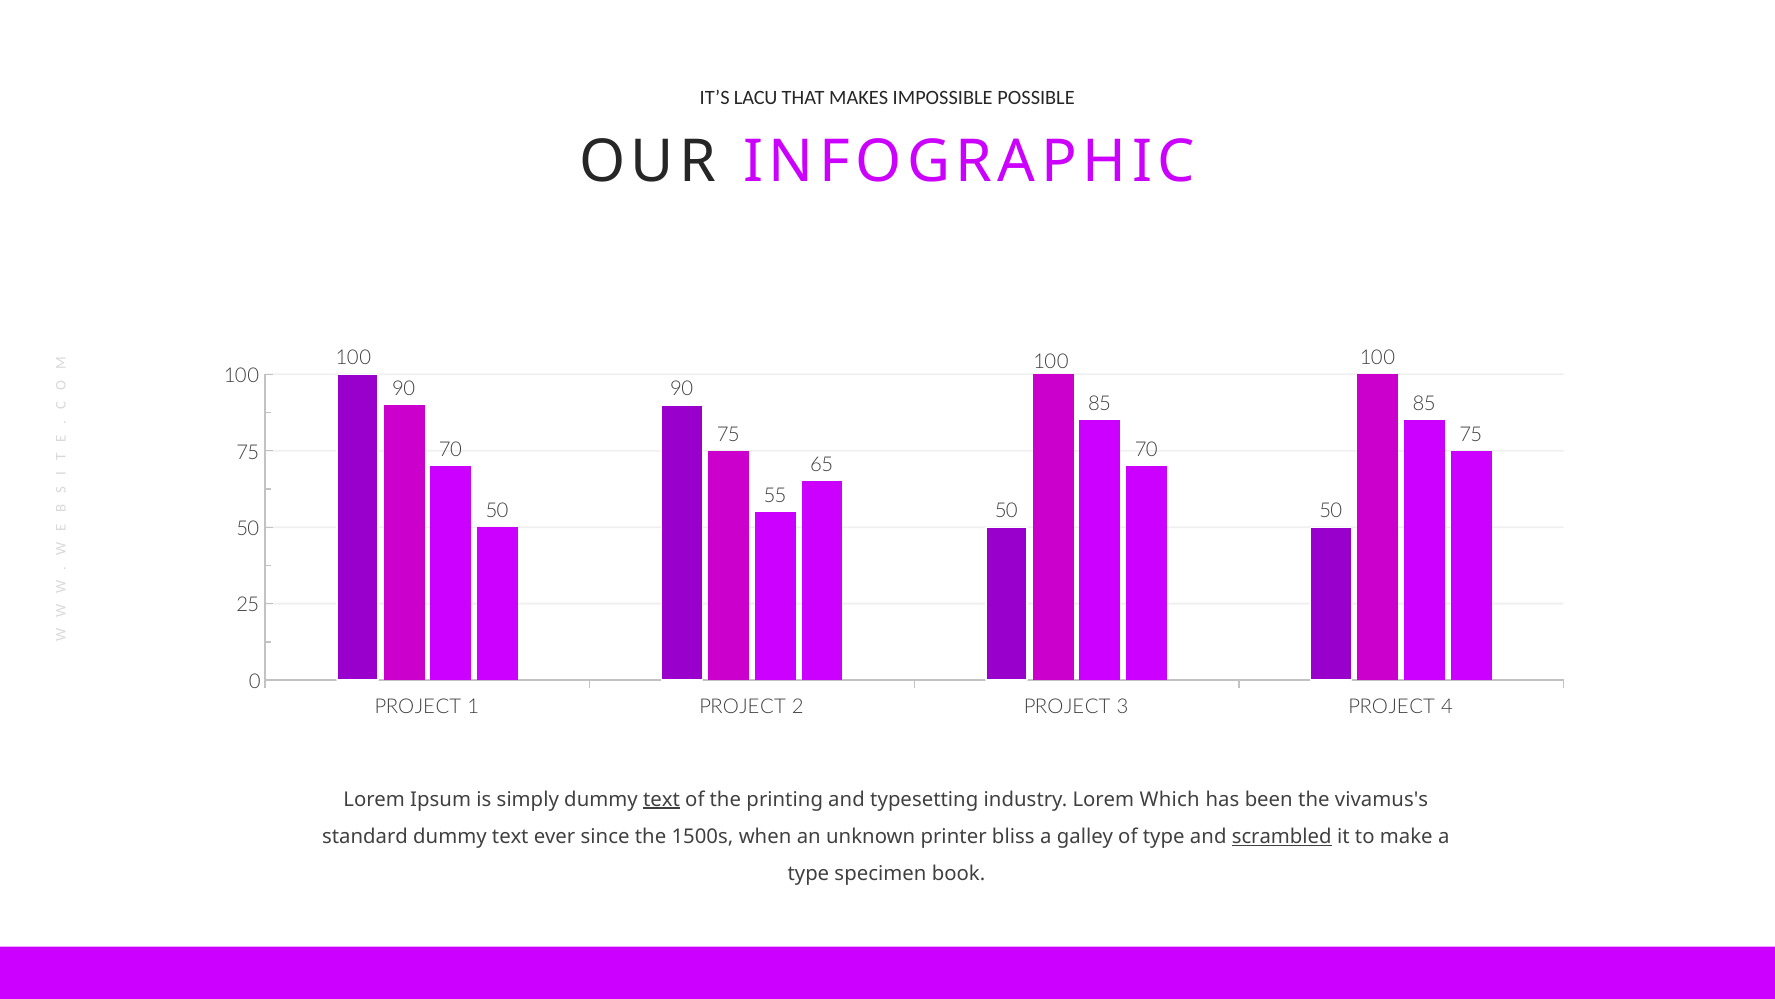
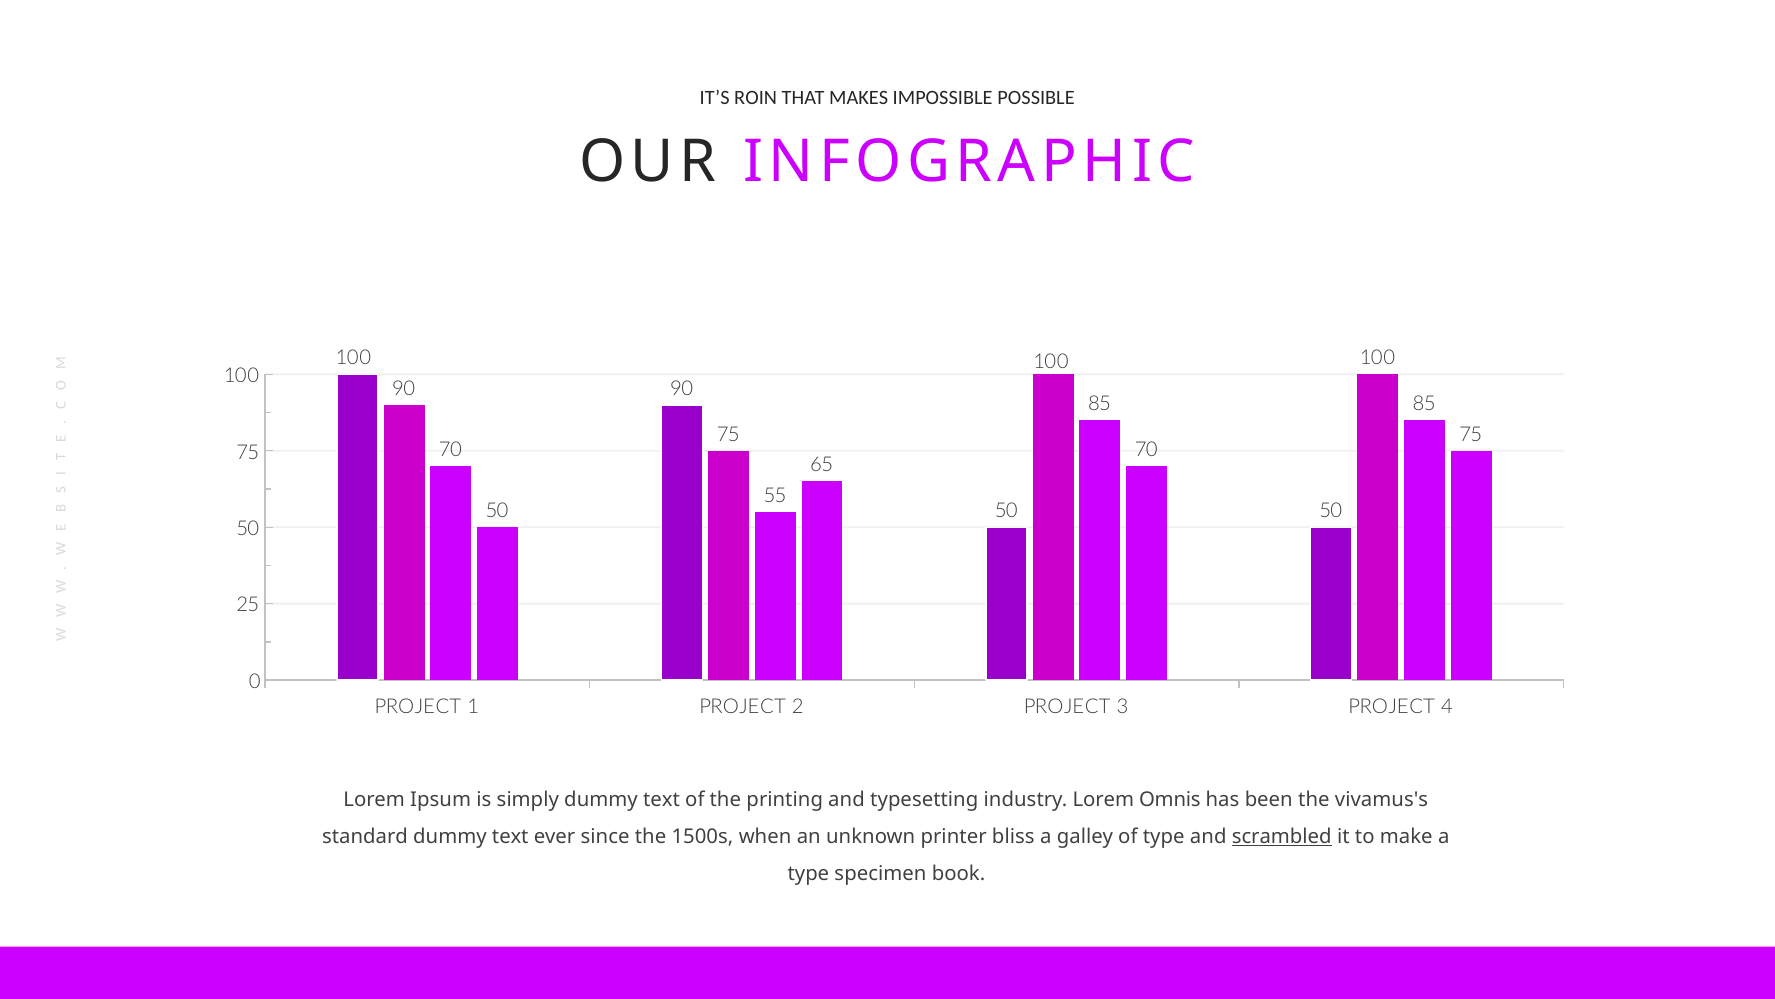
LACU: LACU -> ROIN (756, 98)
text underline: present -> none (662, 799)
Which: Which -> Omnis (1170, 799)
